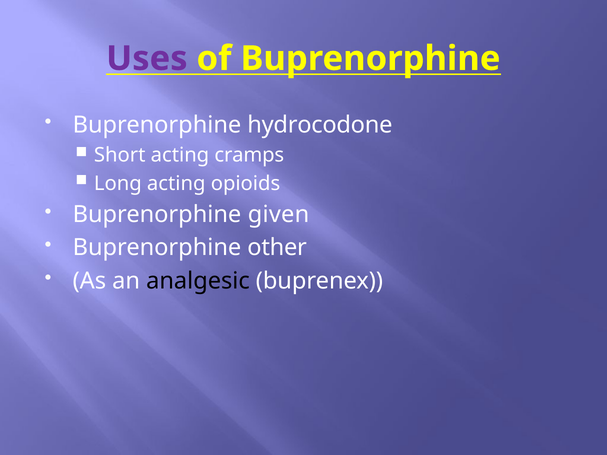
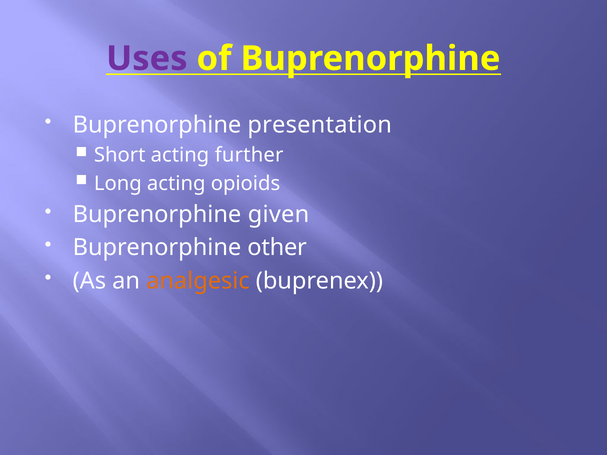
hydrocodone: hydrocodone -> presentation (320, 125)
cramps: cramps -> further (249, 155)
analgesic colour: black -> orange (198, 281)
